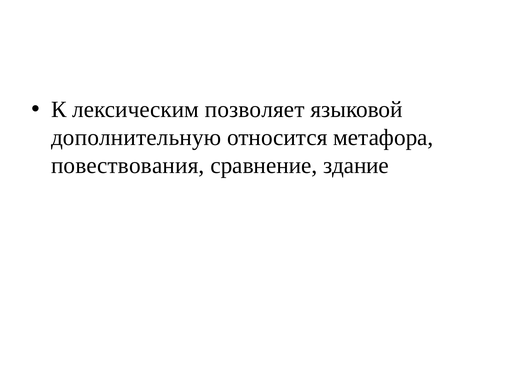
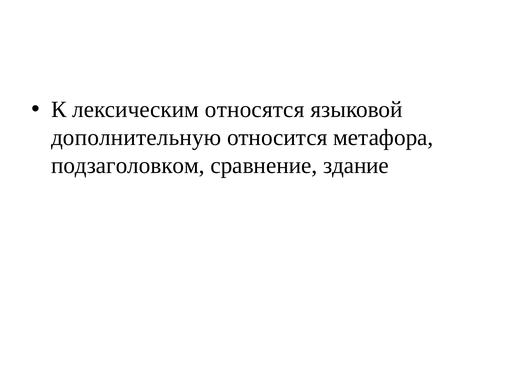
позволяет: позволяет -> относятся (255, 110)
повествования: повествования -> подзаголовком (128, 166)
